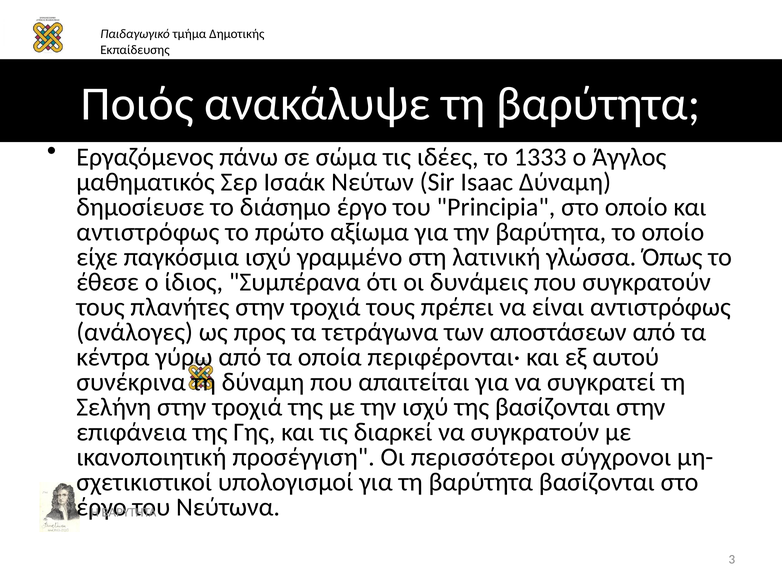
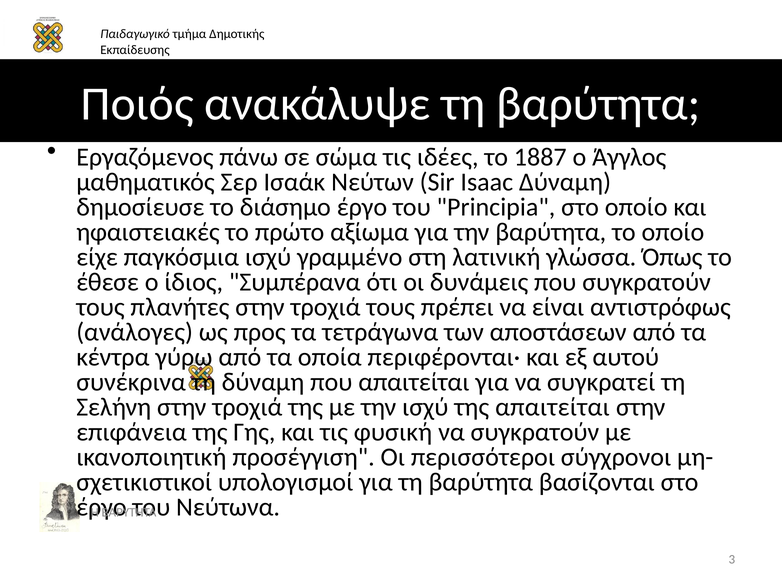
1333: 1333 -> 1887 (540, 157)
αντιστρόφως: αντιστρόφως -> ηφαιστειακές (148, 232)
της βασίζονται: βασίζονται -> απαιτείται (552, 407)
διαρκεί: διαρκεί -> φυσική (393, 433)
